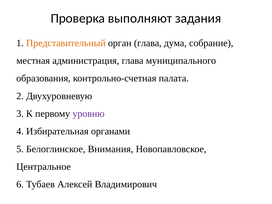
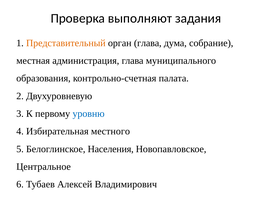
уровню colour: purple -> blue (89, 114)
органами: органами -> местного (110, 131)
Внимания: Внимания -> Населения (111, 149)
